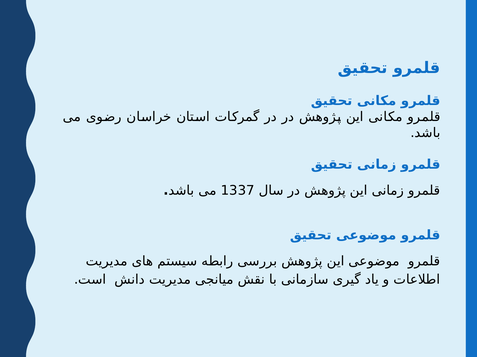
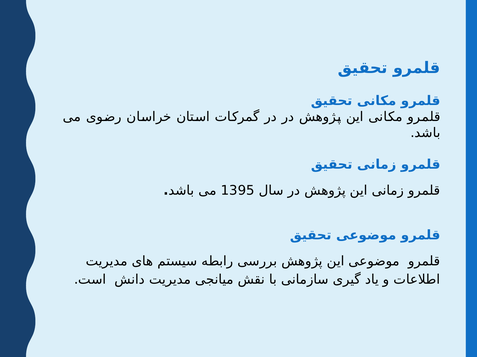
1337: 1337 -> 1395 (238, 191)
